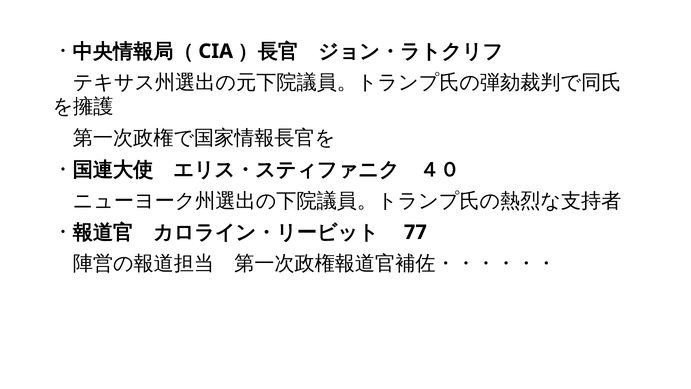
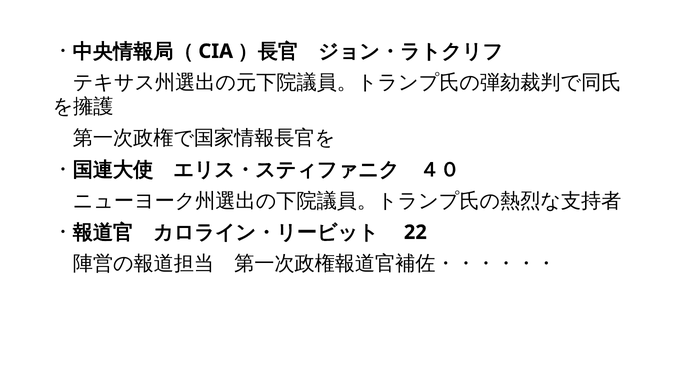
77: 77 -> 22 (415, 232)
